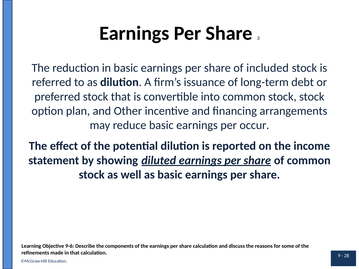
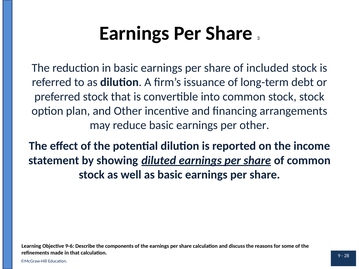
per occur: occur -> other (254, 125)
